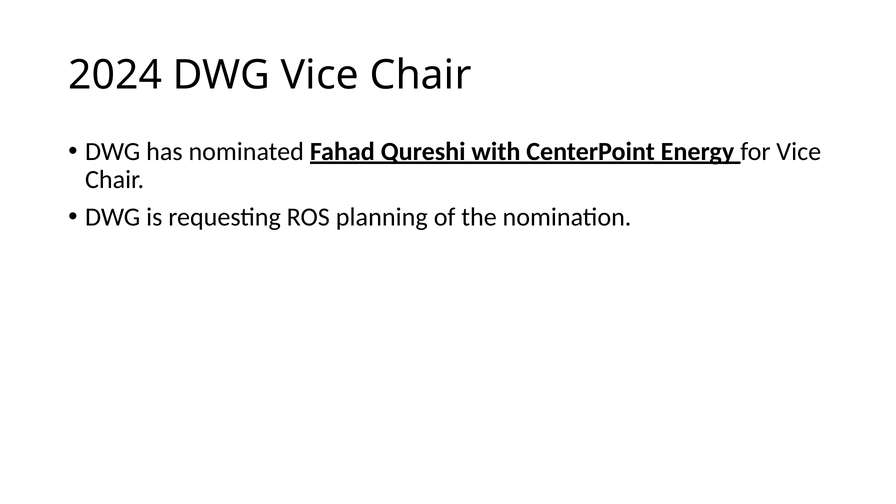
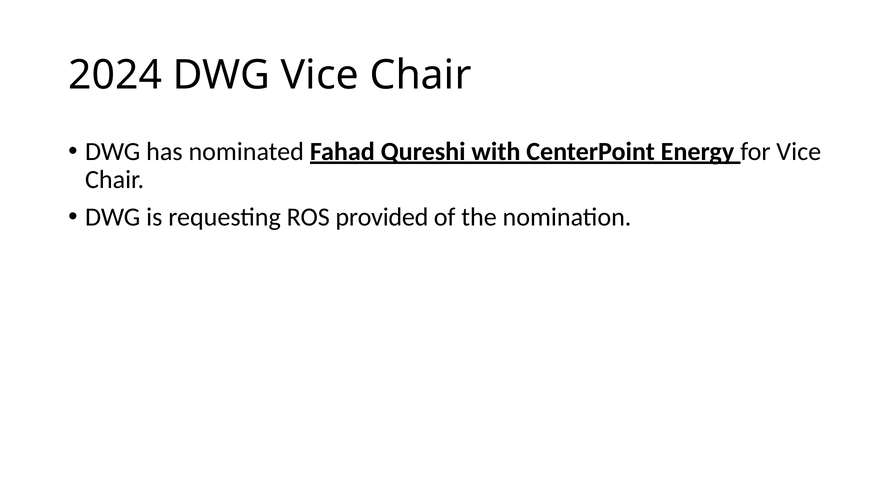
planning: planning -> provided (382, 217)
